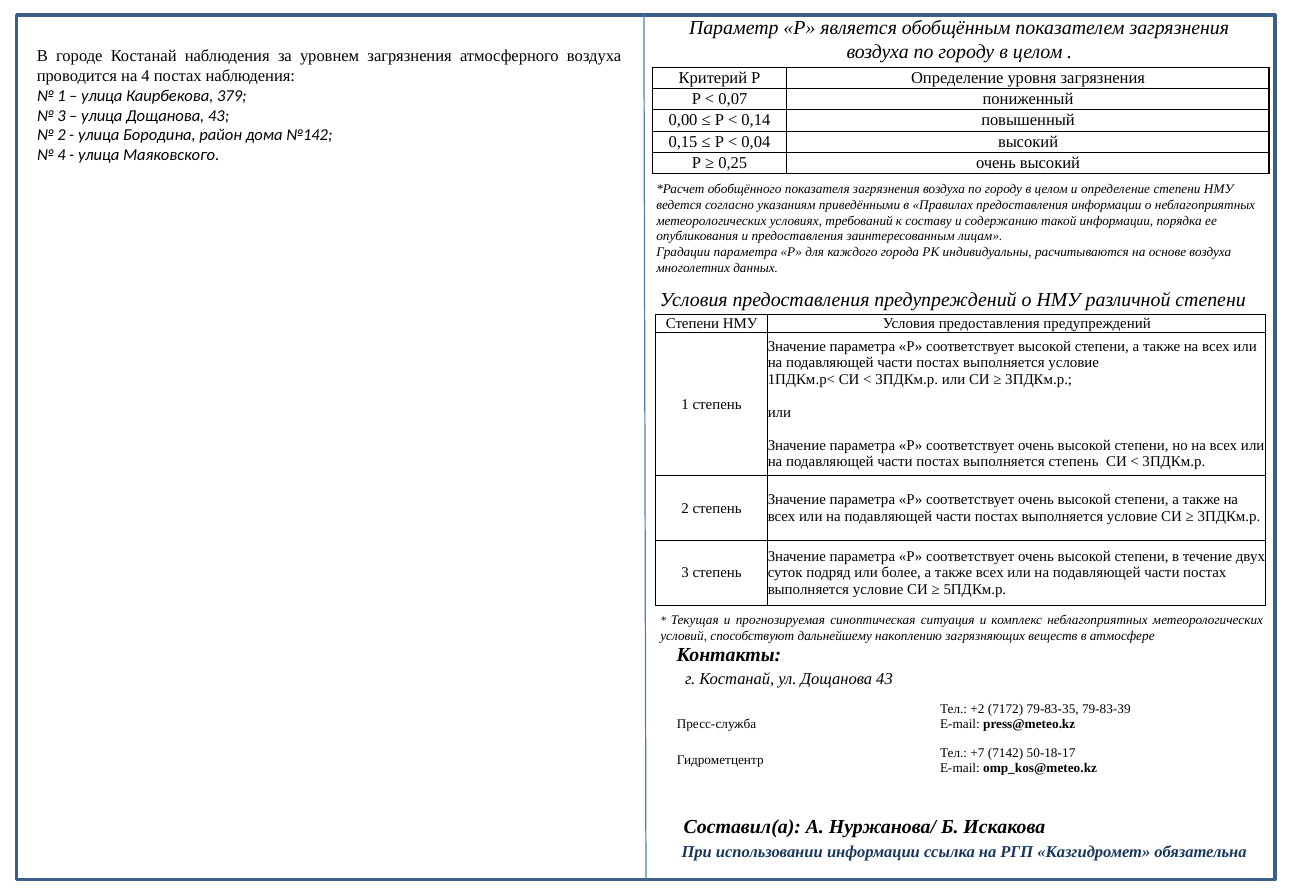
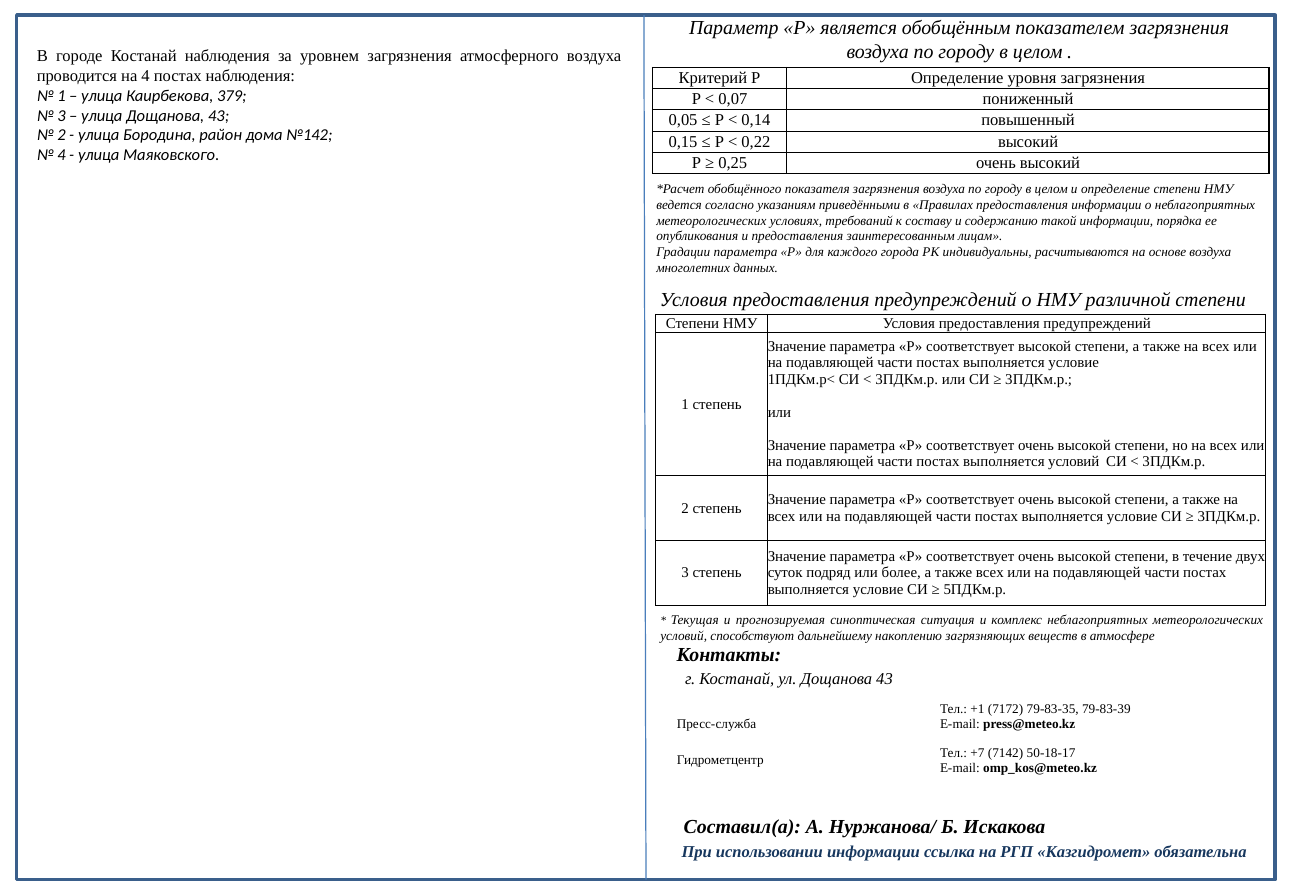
0,00: 0,00 -> 0,05 (683, 120)
0,04: 0,04 -> 0,22 (756, 142)
выполняется степень: степень -> условий (1074, 462)
+2: +2 -> +1 (977, 709)
